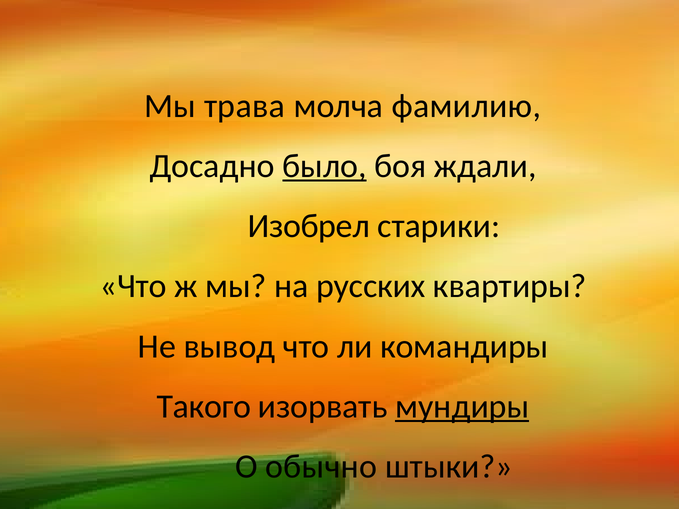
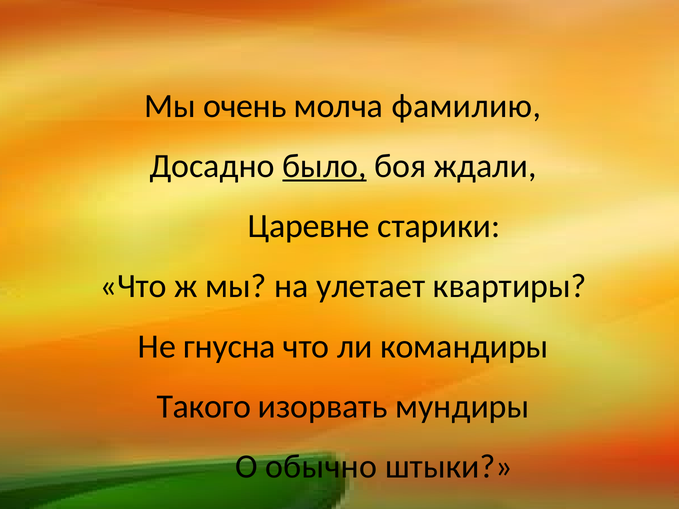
трава: трава -> очень (245, 106)
Изобрел: Изобрел -> Царевне (309, 226)
русских: русских -> улетает (371, 286)
вывод: вывод -> гнусна (230, 347)
мундиры underline: present -> none (462, 407)
